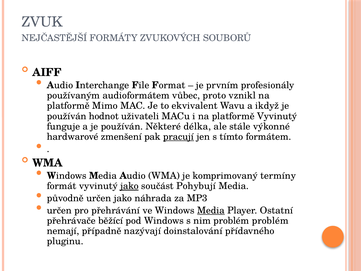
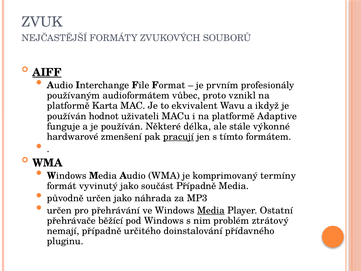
AIFF underline: none -> present (47, 72)
Mimo: Mimo -> Karta (105, 106)
platformě Vyvinutý: Vyvinutý -> Adaptive (277, 116)
jako underline: present -> none (130, 186)
součást Pohybují: Pohybují -> Případně (196, 186)
problém problém: problém -> ztrátový (270, 220)
nazývají: nazývají -> určitého (142, 231)
